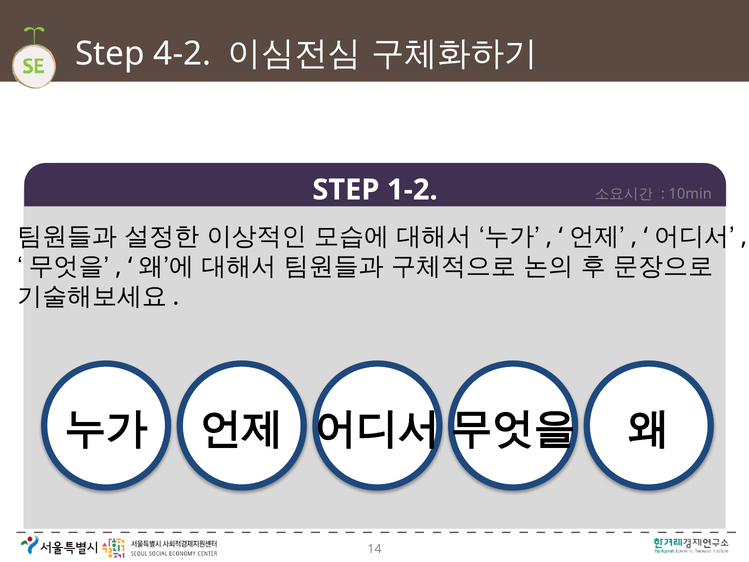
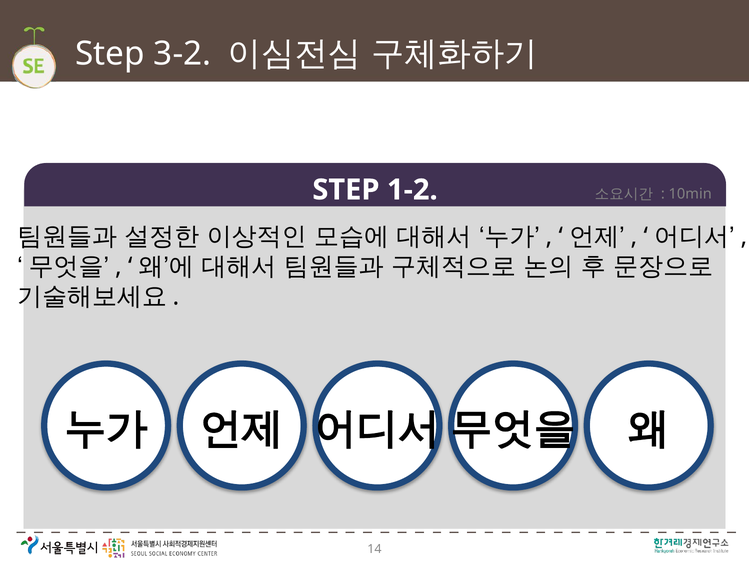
4-2: 4-2 -> 3-2 (182, 54)
